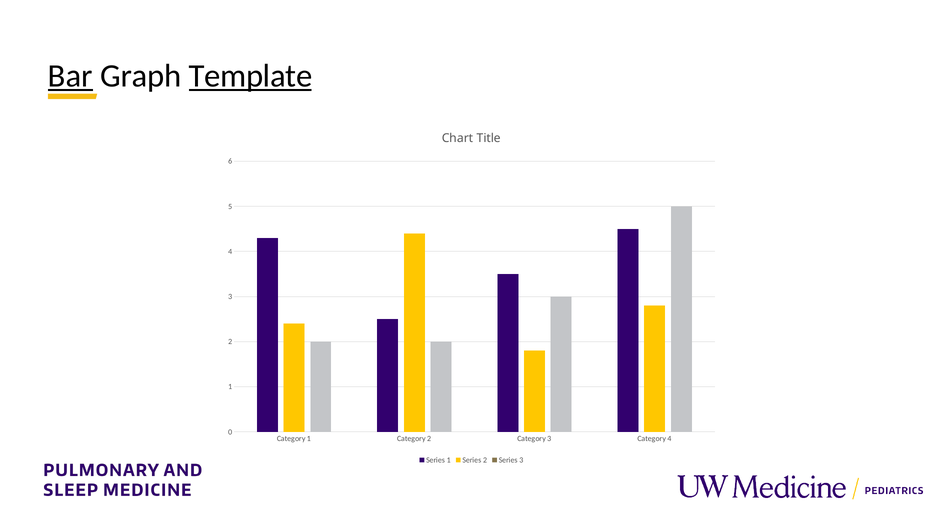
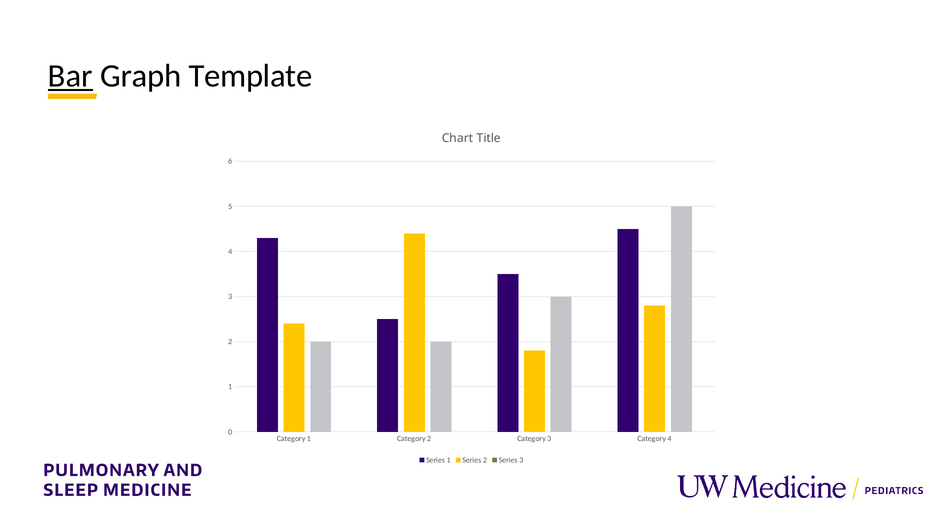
Template underline: present -> none (251, 76)
